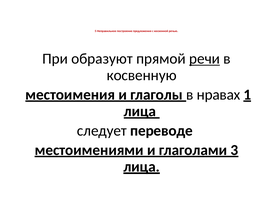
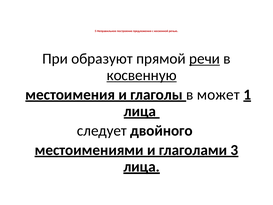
косвенную underline: none -> present (142, 75)
нравах: нравах -> может (218, 95)
переводе: переводе -> двойного (161, 131)
